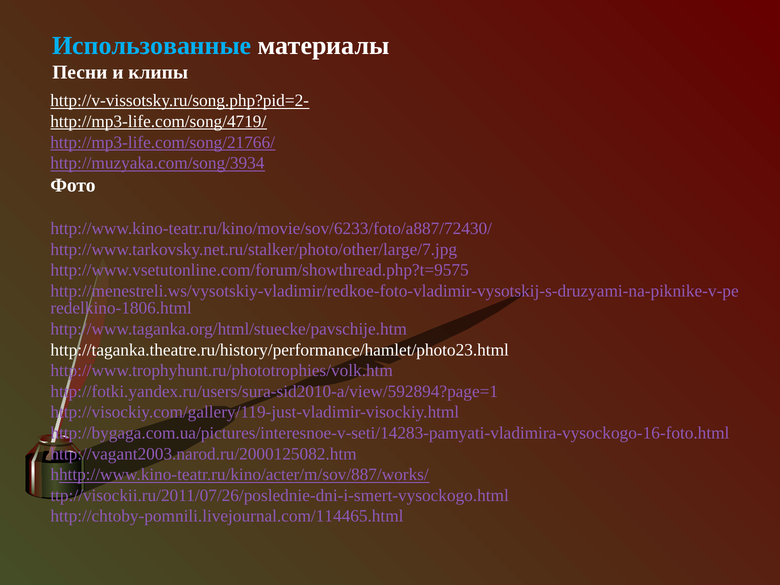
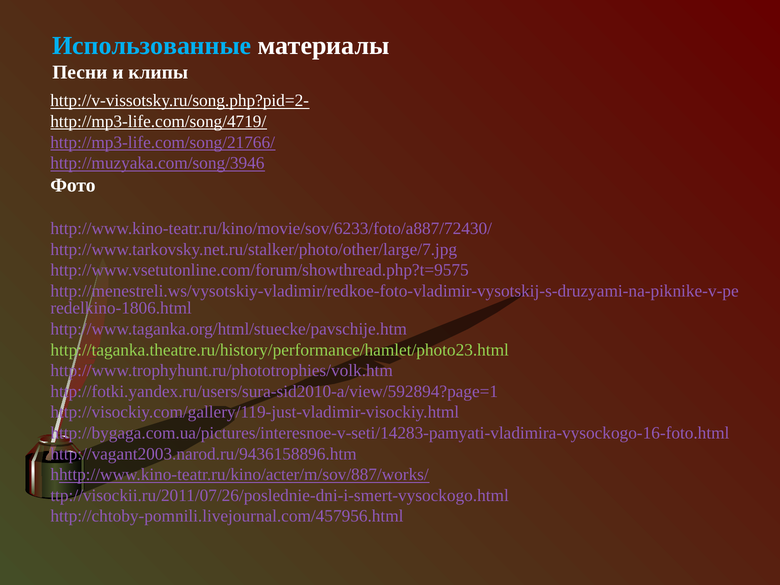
http://muzyaka.com/song/3934: http://muzyaka.com/song/3934 -> http://muzyaka.com/song/3946 (157, 163)
http://taganka.theatre.ru/history/performance/hamlet/photo23.html colour: white -> light green (280, 350)
http://vagant2003.narod.ru/2000125082.htm: http://vagant2003.narod.ru/2000125082.htm -> http://vagant2003.narod.ru/9436158896.htm (204, 454)
http://chtoby-pomnili.livejournal.com/114465.html: http://chtoby-pomnili.livejournal.com/114465.html -> http://chtoby-pomnili.livejournal.com/457956.html (227, 516)
